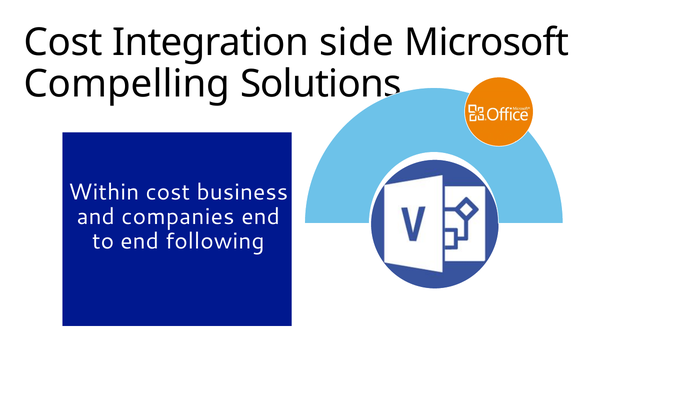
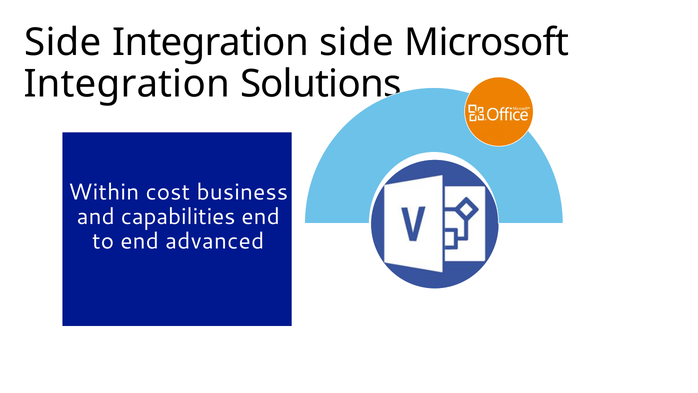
Cost: Cost -> Side (63, 42)
Compelling: Compelling -> Integration (127, 84)
companies: companies -> capabilities (178, 216)
following: following -> advanced (215, 241)
